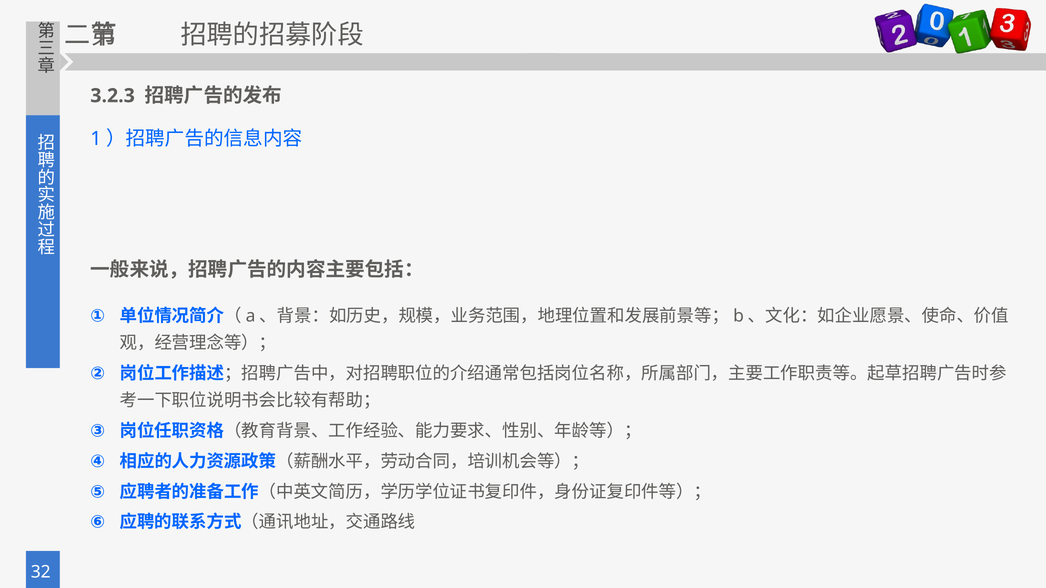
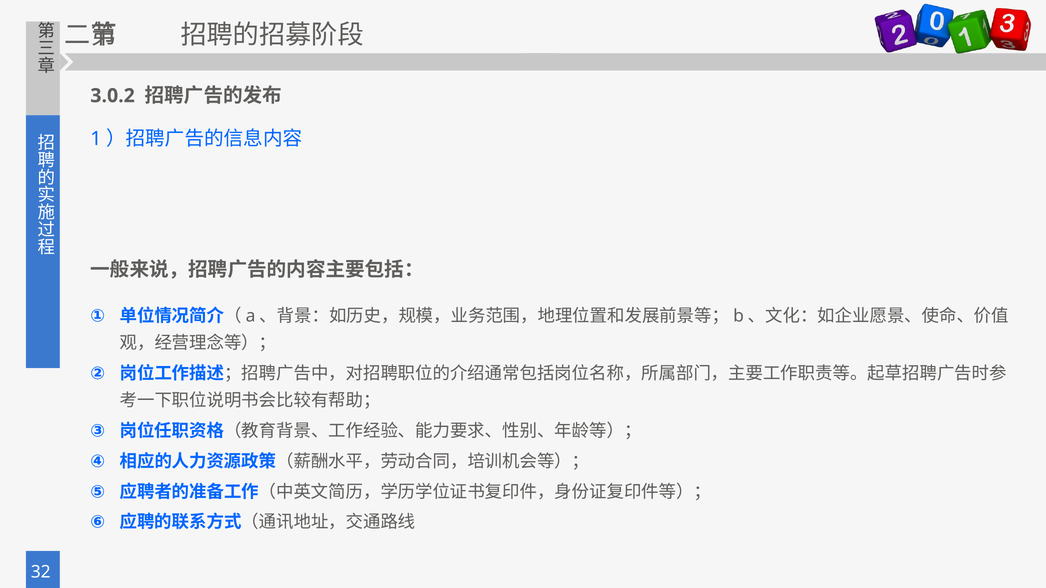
3.2.3: 3.2.3 -> 3.0.2 (113, 96)
